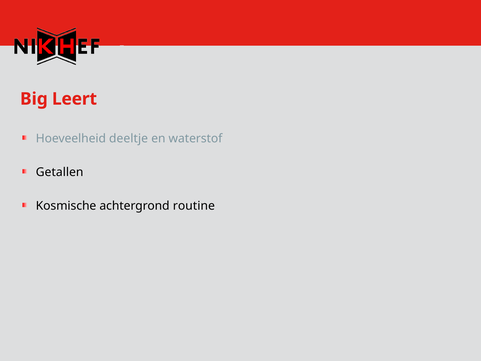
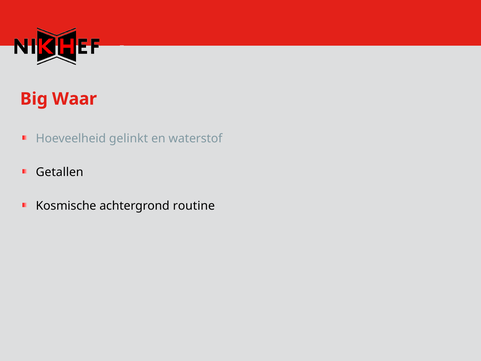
Leert: Leert -> Waar (74, 99)
deeltje: deeltje -> gelinkt (129, 138)
